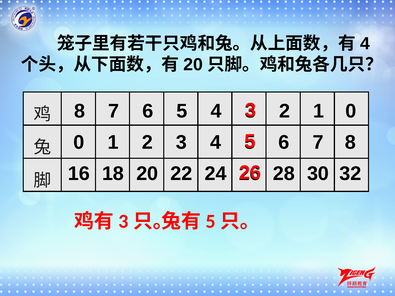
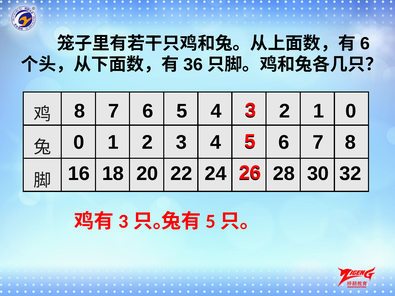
4: 4 -> 6 (365, 44)
20: 20 -> 36 (193, 65)
